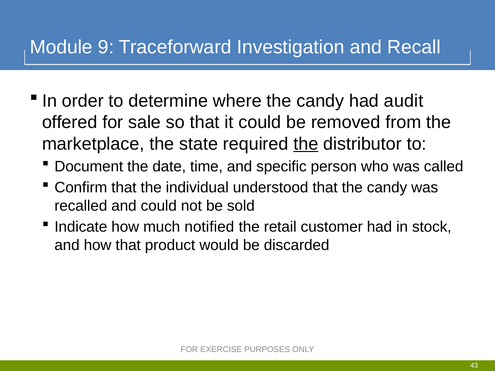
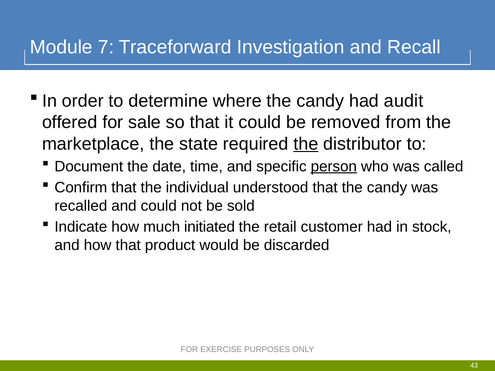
9: 9 -> 7 (106, 47)
person underline: none -> present (334, 167)
notified: notified -> initiated (209, 227)
